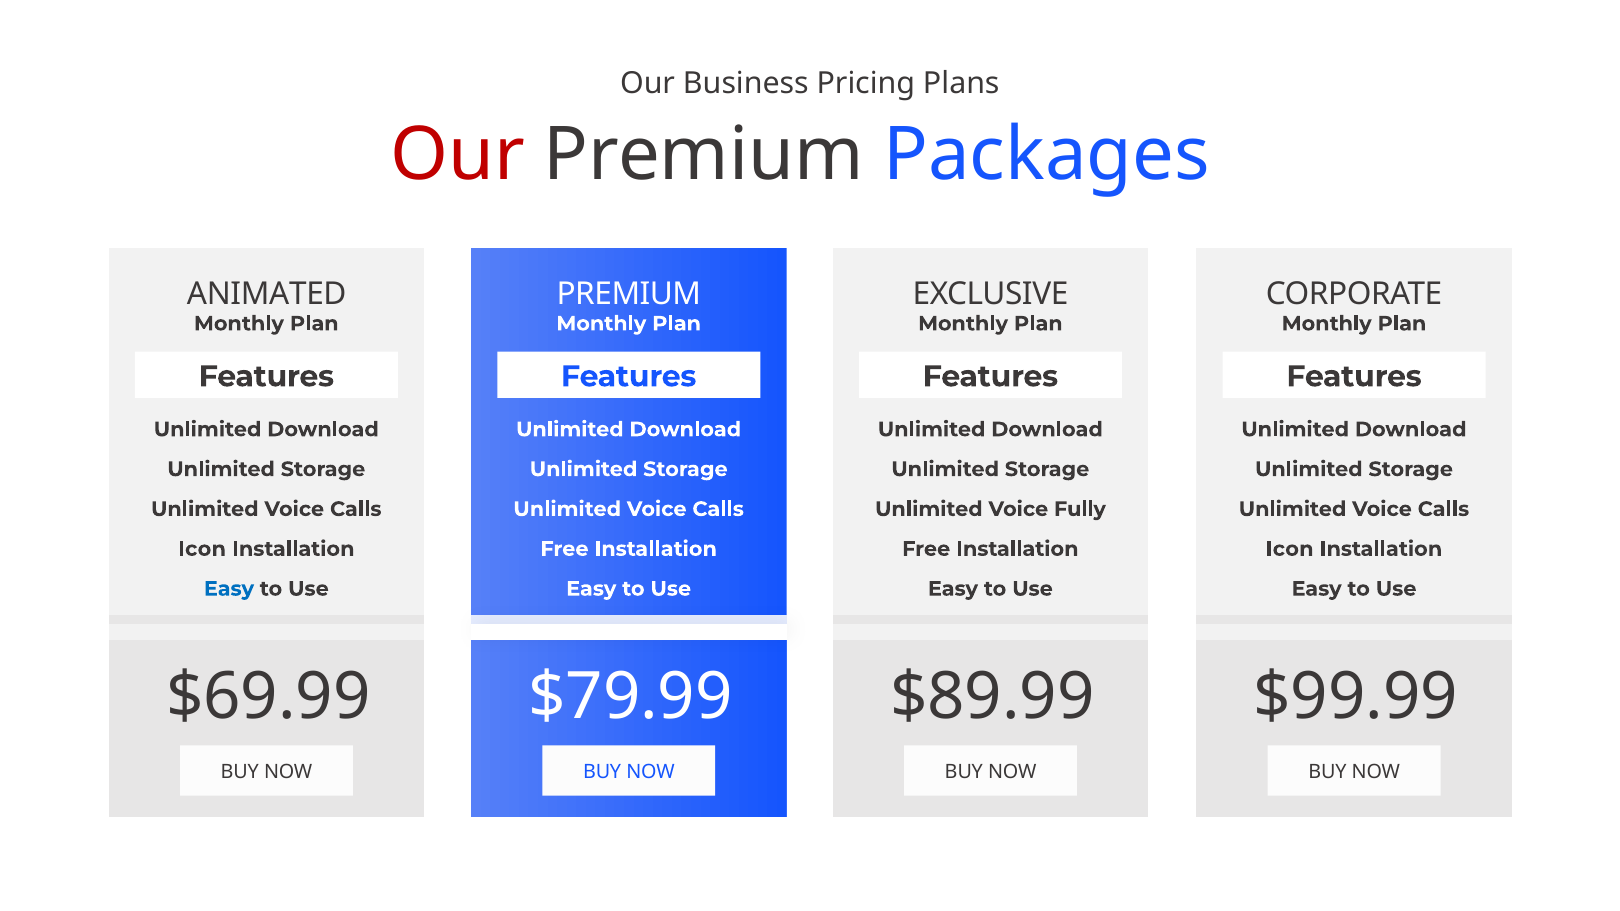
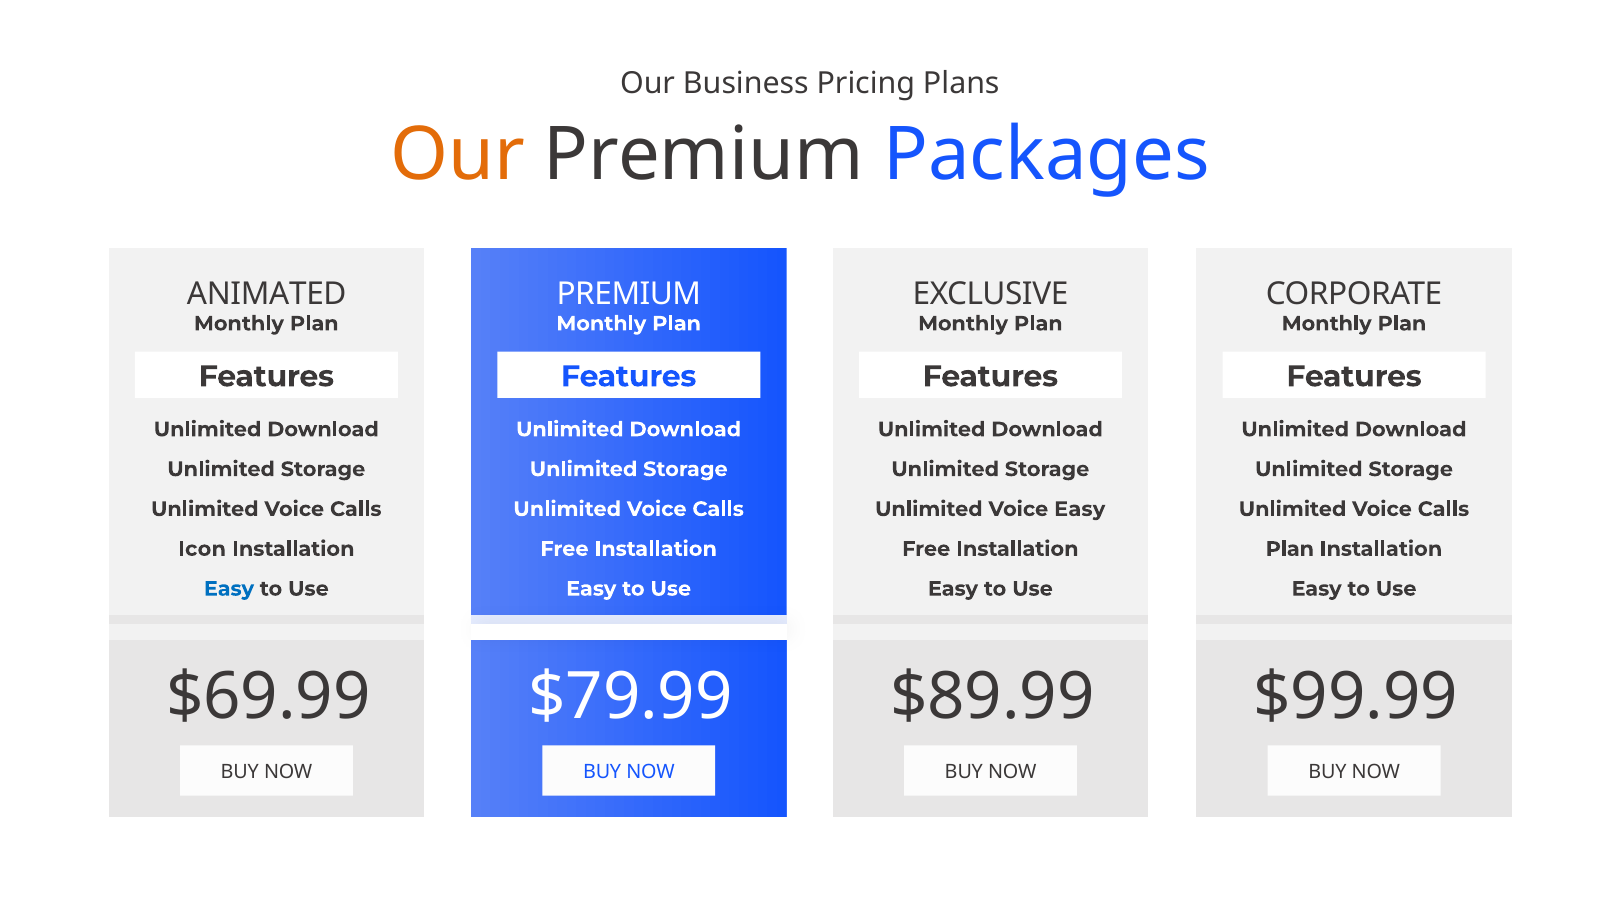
Our colour: red -> orange (458, 155)
Voice Fully: Fully -> Easy (1080, 509)
Icon: Icon -> Plan (1290, 549)
